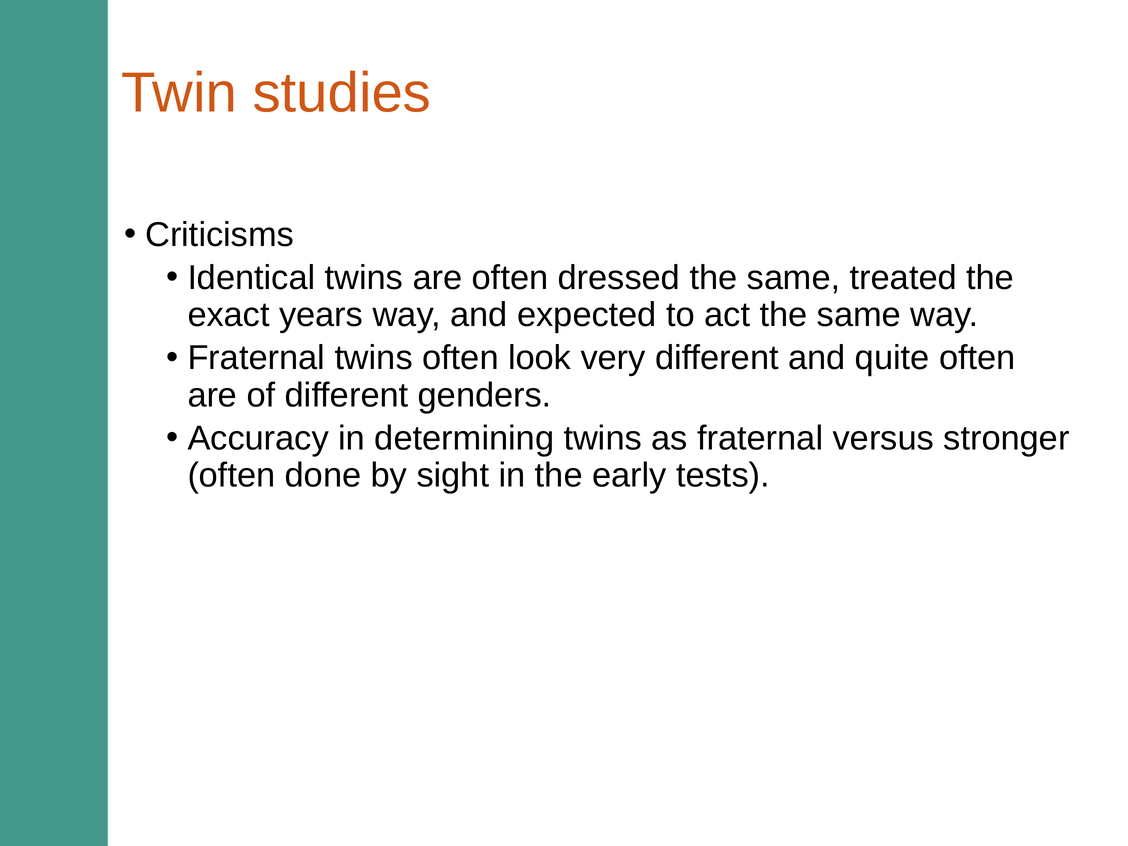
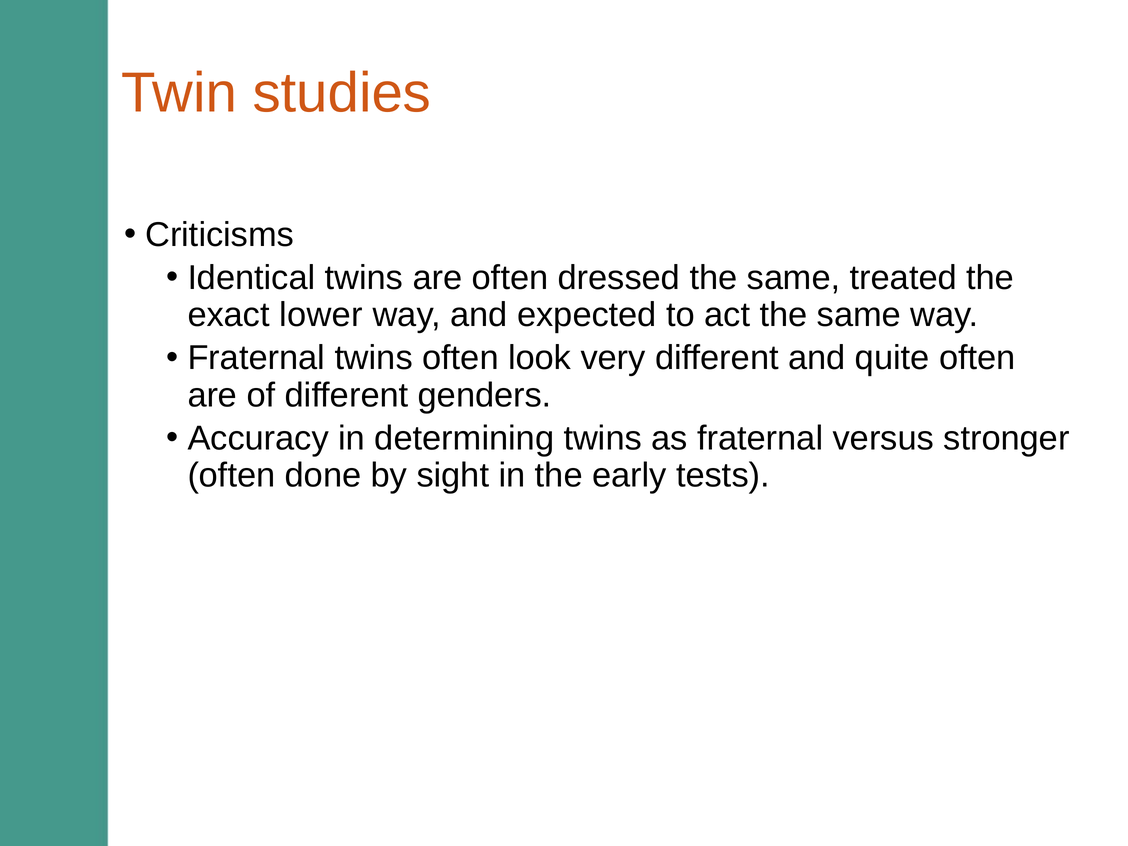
years: years -> lower (321, 315)
